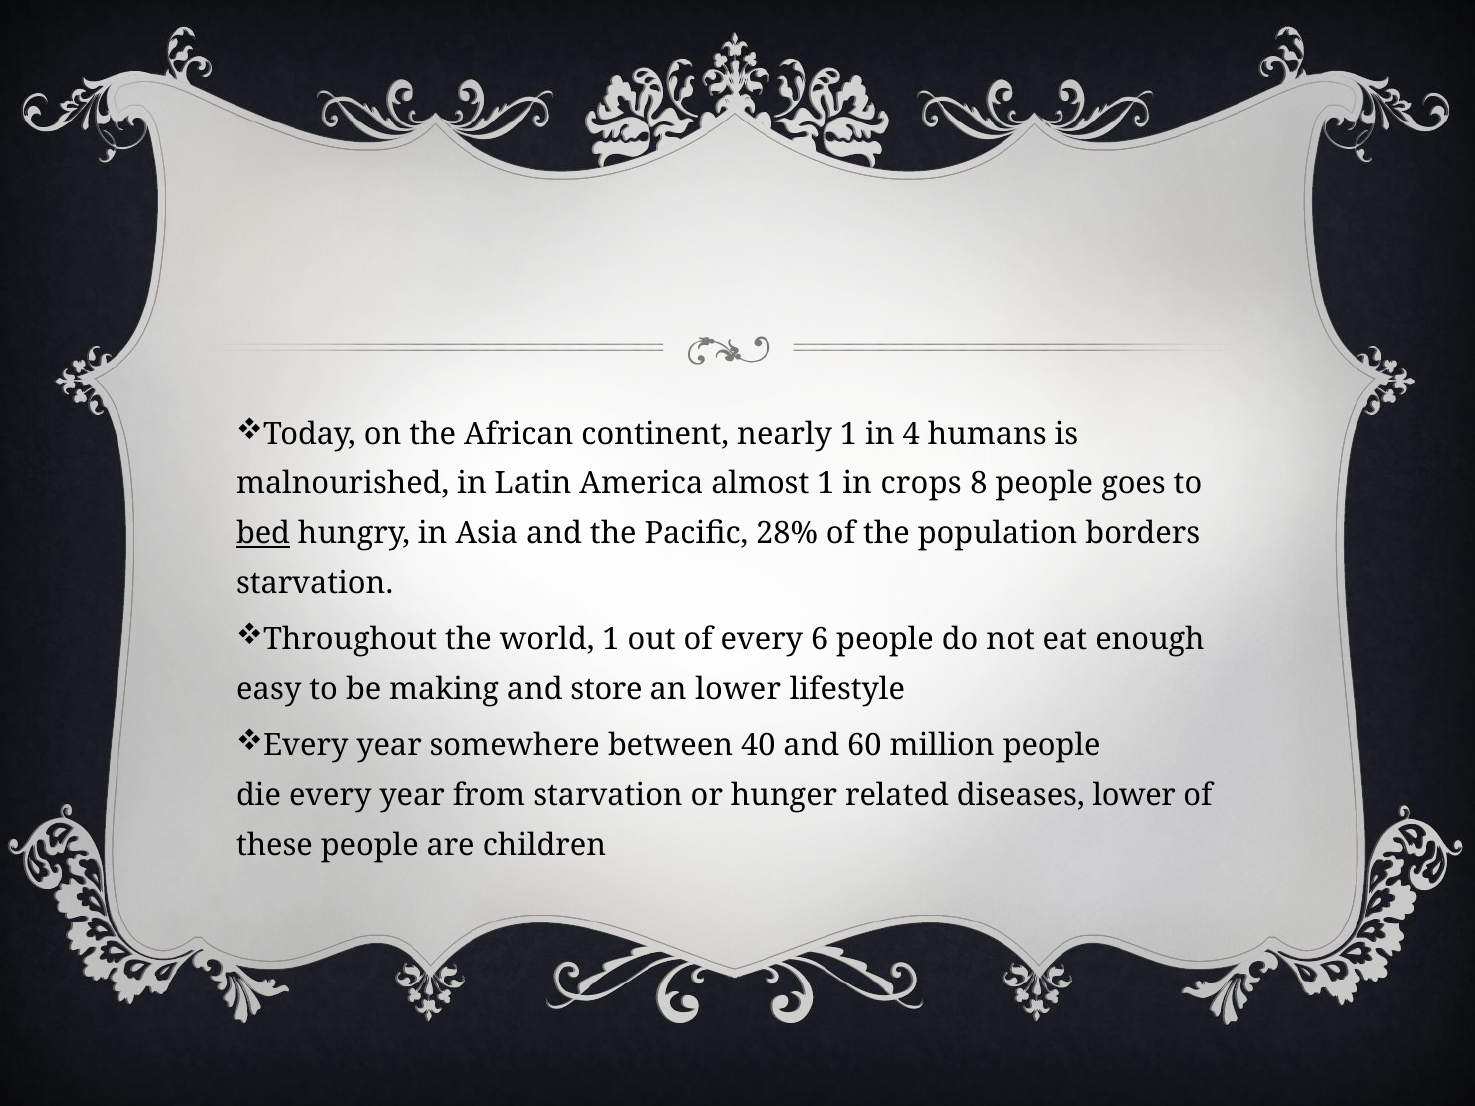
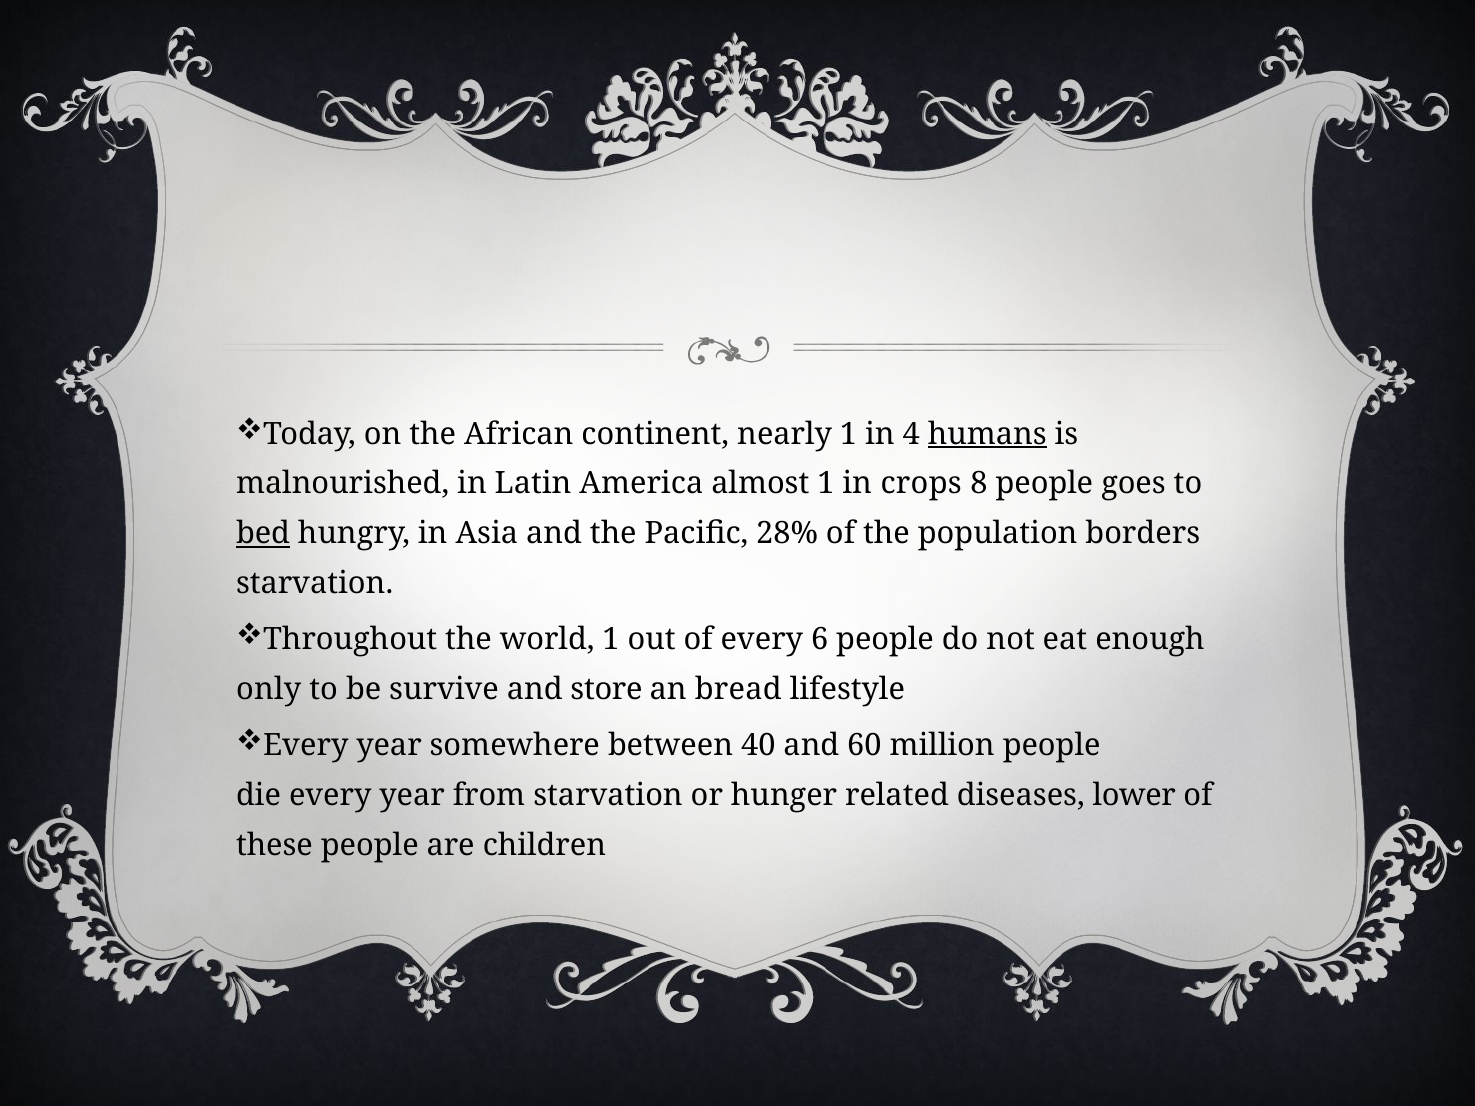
humans underline: none -> present (987, 434)
easy: easy -> only (269, 690)
making: making -> survive (444, 690)
an lower: lower -> bread (738, 690)
